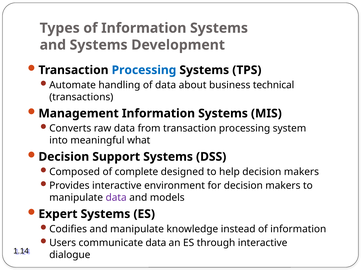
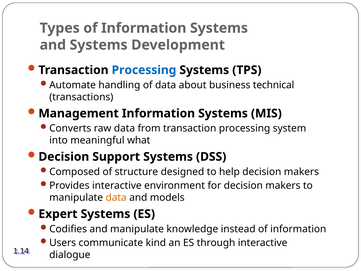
complete: complete -> structure (136, 172)
data colour: purple -> orange (116, 197)
communicate data: data -> kind (156, 243)
